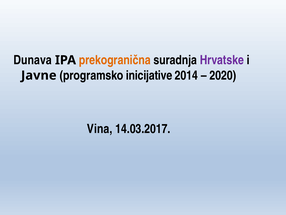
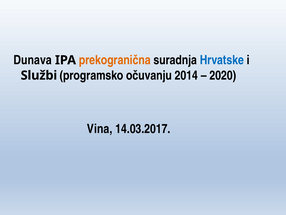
Hrvatske colour: purple -> blue (222, 60)
Javne: Javne -> Službi (39, 75)
inicijative: inicijative -> očuvanju (149, 75)
